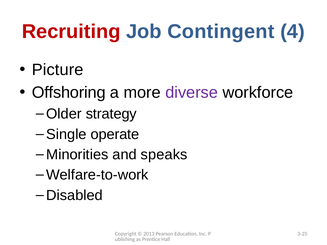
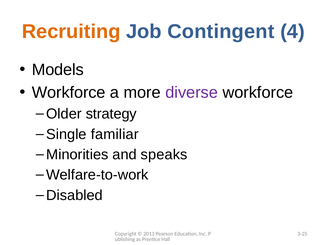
Recruiting colour: red -> orange (71, 32)
Picture: Picture -> Models (58, 70)
Offshoring: Offshoring -> Workforce (69, 93)
operate: operate -> familiar (115, 134)
